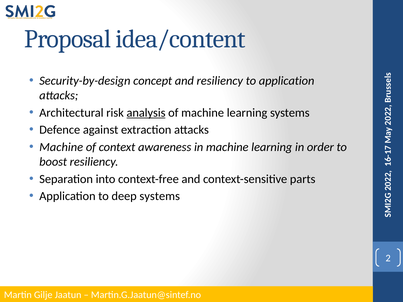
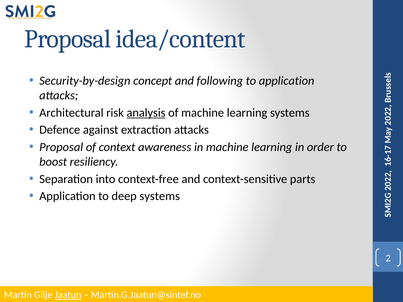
and resiliency: resiliency -> following (220, 81)
Machine: Machine -> Proposal (61, 147)
Jaatun underline: none -> present (68, 295)
